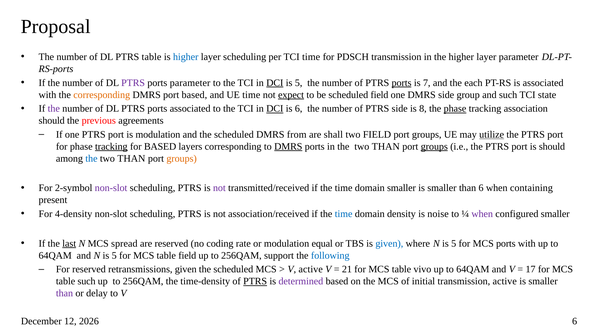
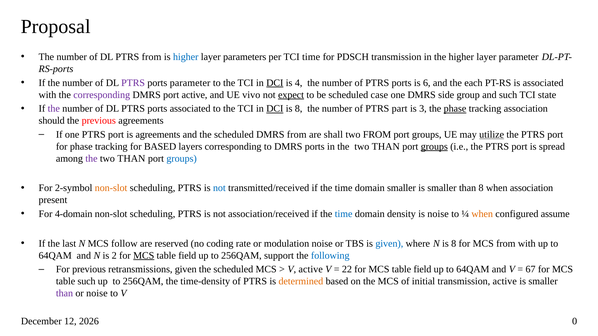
PTRS table: table -> from (152, 57)
layer scheduling: scheduling -> parameters (245, 57)
5: 5 -> 4 (299, 83)
ports underline: present -> none (402, 83)
7: 7 -> 6 (427, 83)
corresponding colour: orange -> purple (102, 95)
port based: based -> active (194, 95)
UE time: time -> vivo (251, 95)
scheduled field: field -> case (379, 95)
6: 6 -> 8 (299, 109)
PTRS side: side -> part (400, 109)
8: 8 -> 3 (423, 109)
is modulation: modulation -> agreements (158, 135)
two FIELD: FIELD -> FROM (377, 135)
tracking underline: present -> none (111, 147)
DMRS underline: present -> none (288, 147)
is should: should -> spread (552, 147)
the colour: blue -> purple (91, 159)
groups colour: orange -> blue (182, 159)
non-slot colour: purple -> orange (111, 188)
not colour: purple -> blue (219, 188)
than 6: 6 -> 8 (481, 188)
when containing: containing -> association (532, 188)
4-density: 4-density -> 4-domain (74, 214)
when colour: purple -> orange (482, 214)
configured smaller: smaller -> assume (555, 214)
last underline: present -> none (69, 244)
spread: spread -> follow (124, 244)
modulation equal: equal -> noise (322, 244)
where N is 5: 5 -> 8 (454, 244)
MCS ports: ports -> from (506, 244)
and N is 5: 5 -> 2 (114, 256)
MCS underline: none -> present (144, 256)
For reserved: reserved -> previous (89, 270)
21: 21 -> 22 (347, 270)
vivo: vivo -> field (422, 270)
17: 17 -> 67 (531, 270)
PTRS underline: present -> none (255, 282)
determined colour: purple -> orange (301, 282)
or delay: delay -> noise (97, 294)
6: 6 -> 0 (575, 321)
